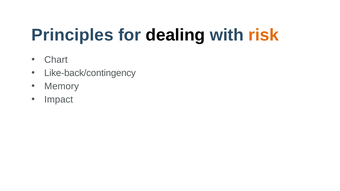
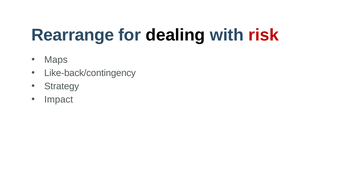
Principles: Principles -> Rearrange (73, 35)
risk colour: orange -> red (264, 35)
Chart: Chart -> Maps (56, 60)
Memory: Memory -> Strategy (62, 86)
